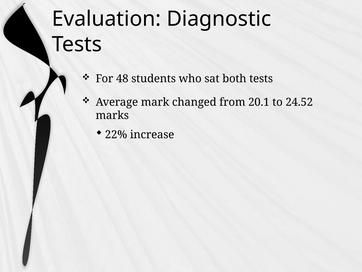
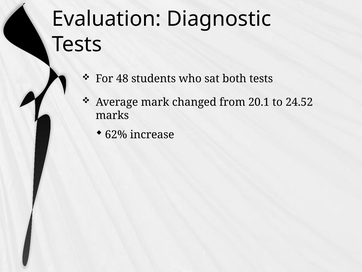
22%: 22% -> 62% (116, 134)
